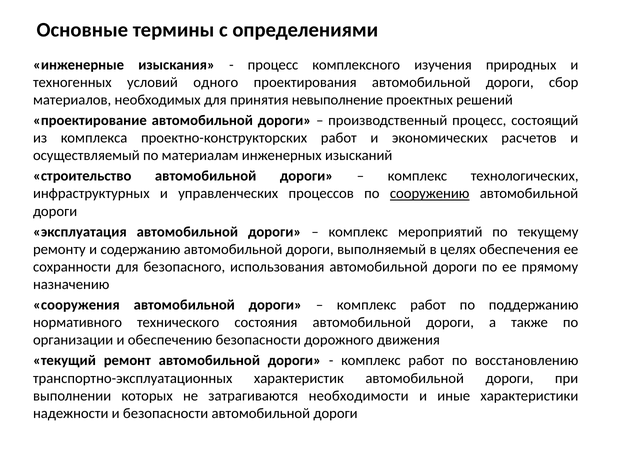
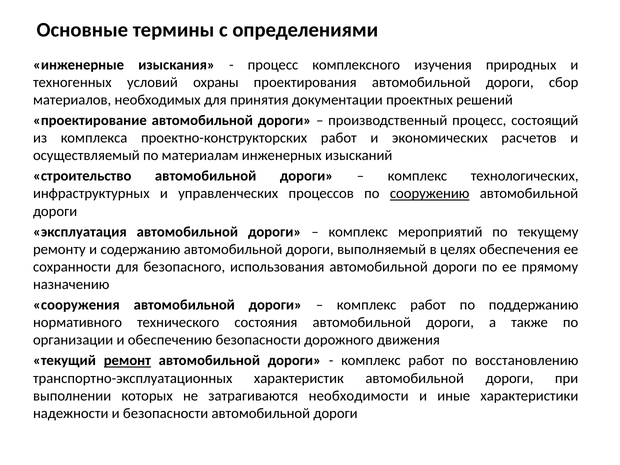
одного: одного -> охраны (216, 82)
невыполнение: невыполнение -> документации (337, 100)
ремонт underline: none -> present (127, 361)
